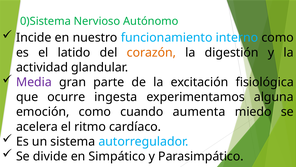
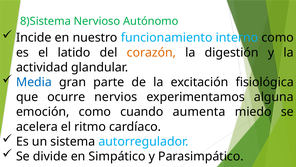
0)Sistema: 0)Sistema -> 8)Sistema (45, 21)
Media colour: purple -> blue (34, 82)
ingesta: ingesta -> nervios (116, 97)
